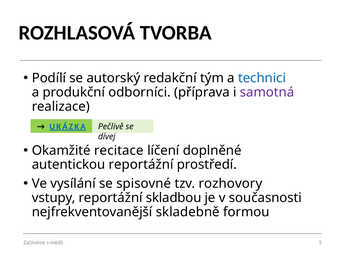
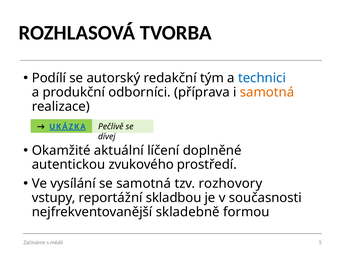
samotná colour: purple -> orange (267, 92)
recitace: recitace -> aktuální (119, 151)
autentickou reportážní: reportážní -> zvukového (141, 165)
se spisovné: spisovné -> samotná (144, 184)
